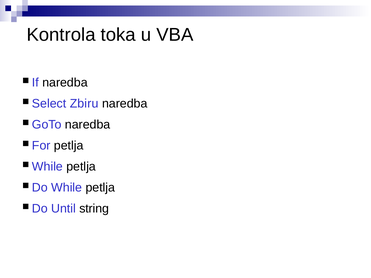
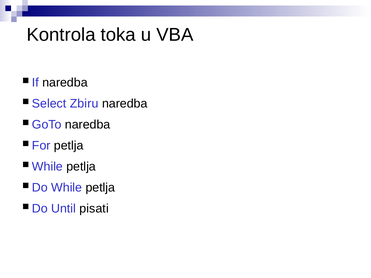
string: string -> pisati (94, 209)
